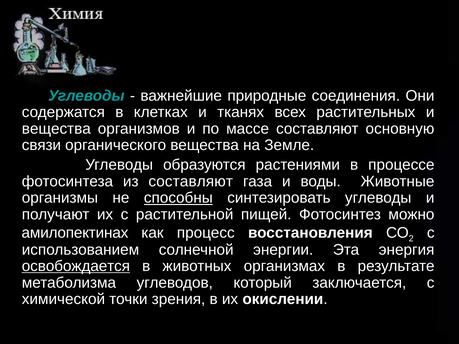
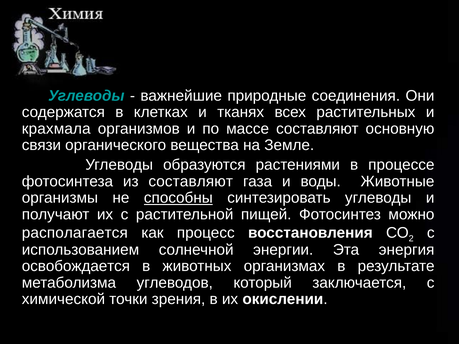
вещества: вещества -> крахмала (56, 129)
амилопектинах: амилопектинах -> располагается (75, 233)
освобождается underline: present -> none (76, 266)
